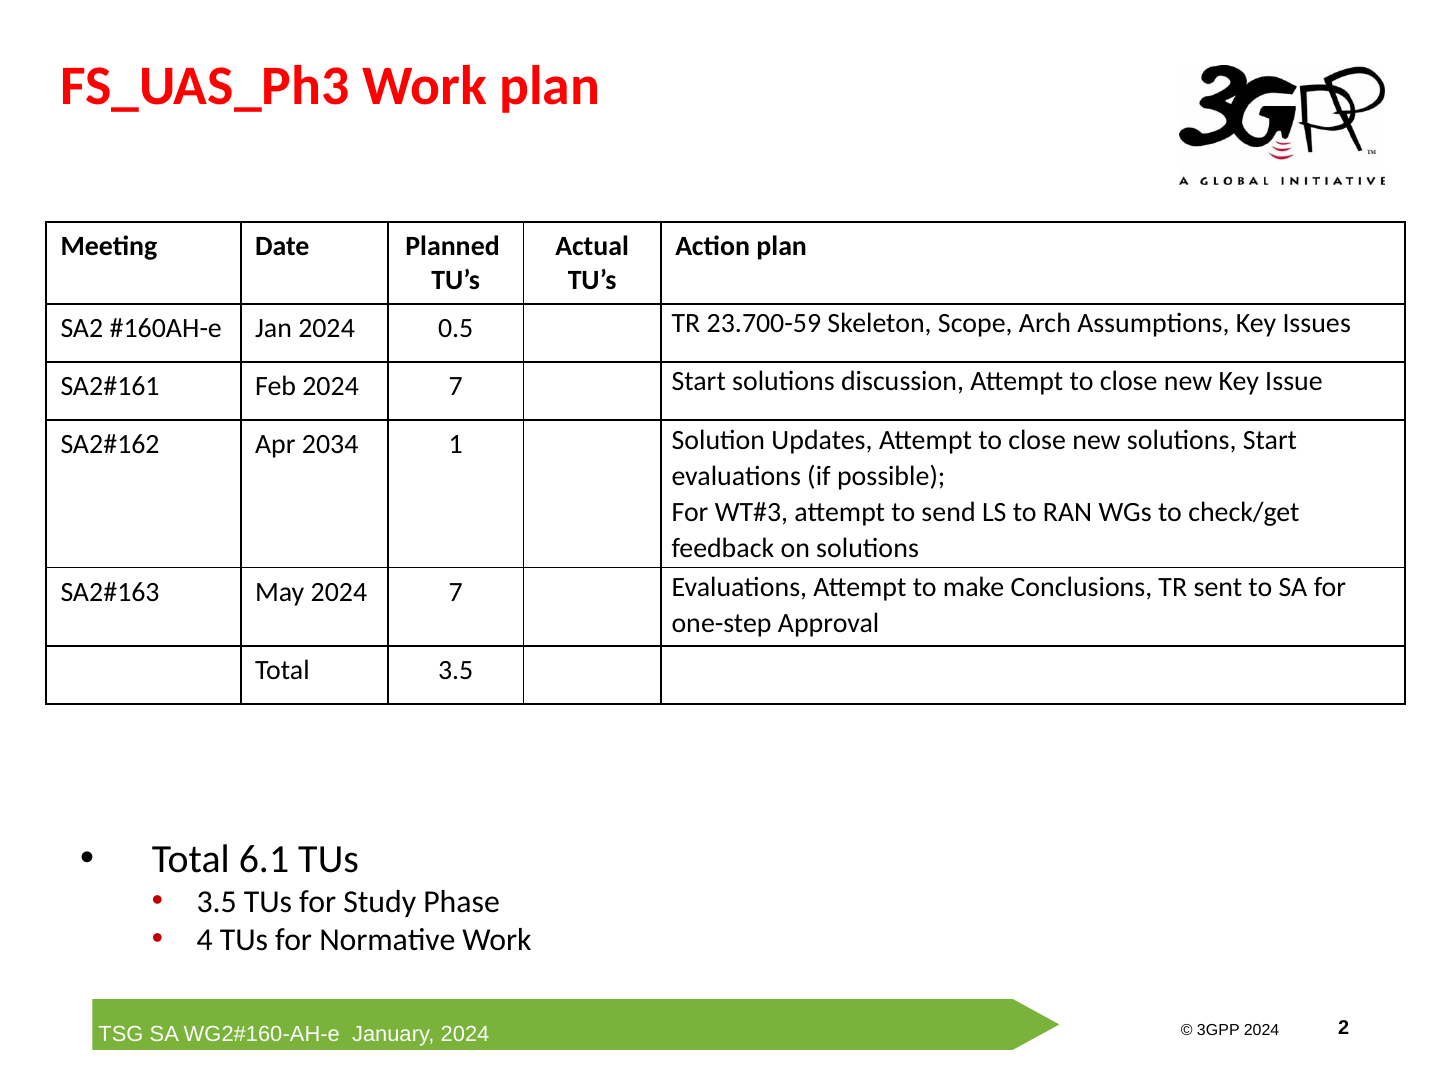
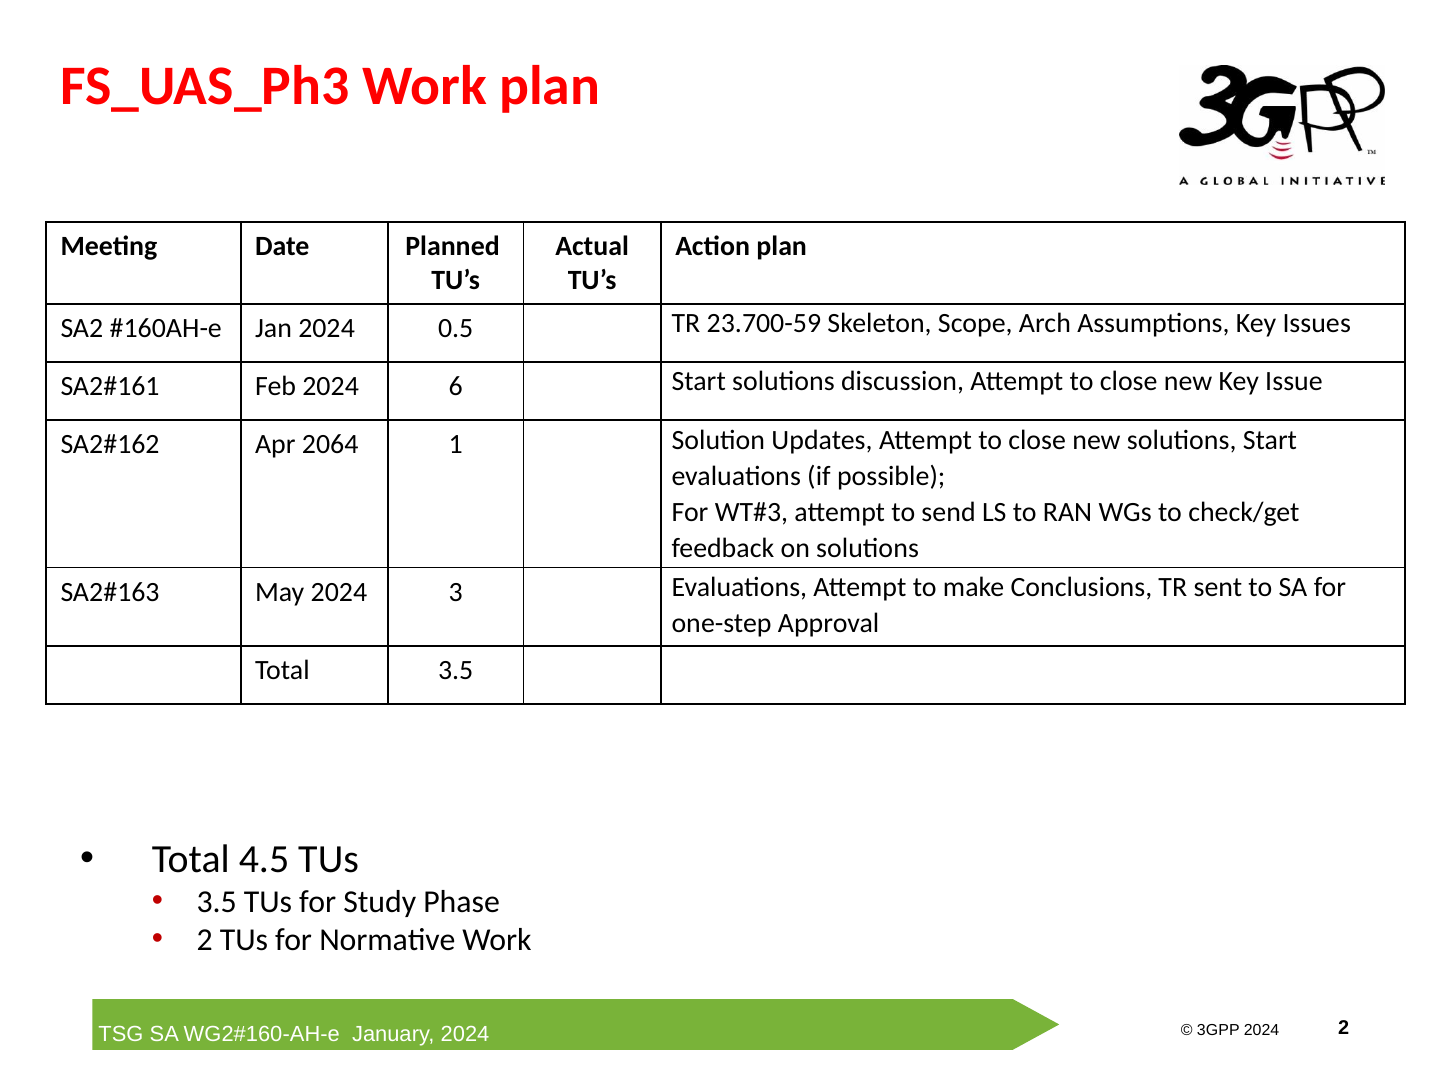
Feb 2024 7: 7 -> 6 (456, 386)
2034: 2034 -> 2064 (330, 445)
May 2024 7: 7 -> 3 (456, 592)
6.1: 6.1 -> 4.5 (264, 859)
4: 4 -> 2 (205, 940)
